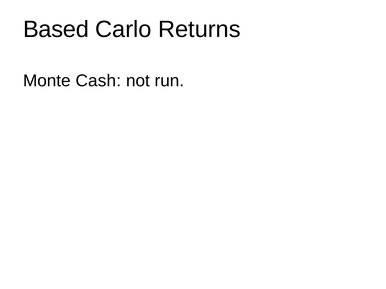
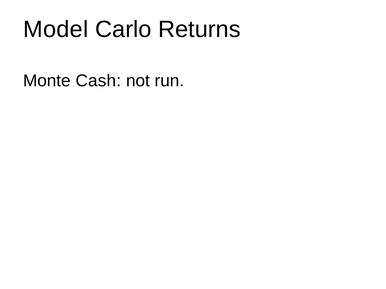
Based: Based -> Model (56, 29)
